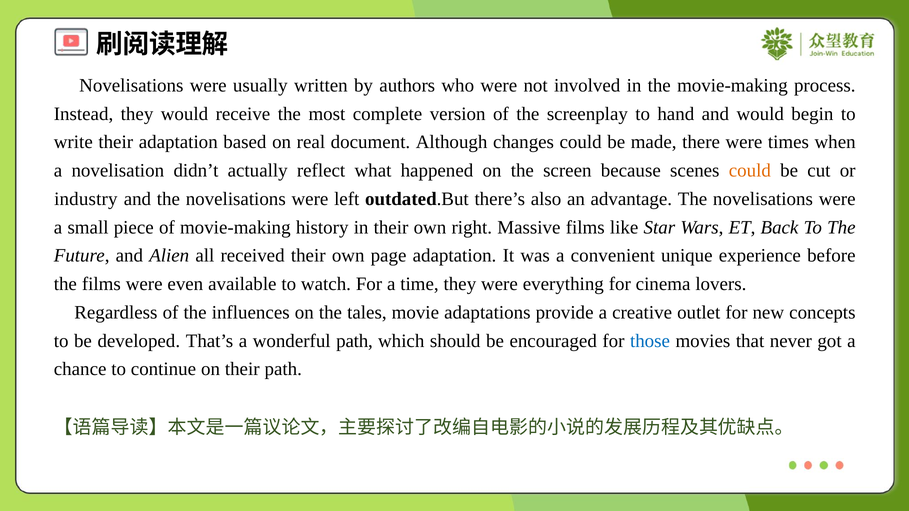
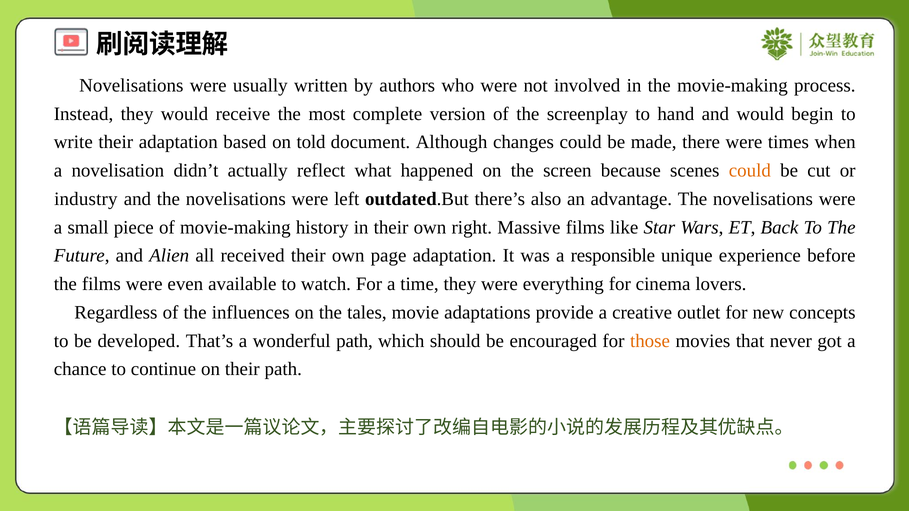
real: real -> told (311, 142)
convenient: convenient -> responsible (613, 256)
those colour: blue -> orange (650, 341)
